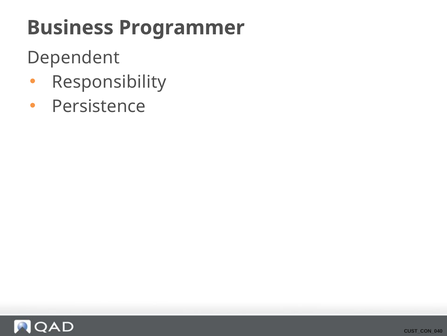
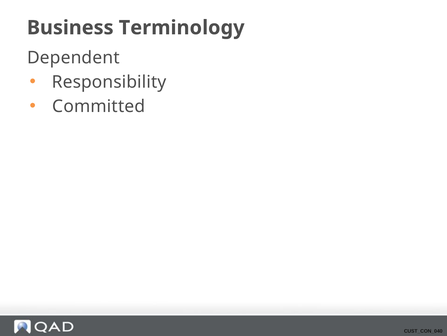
Programmer: Programmer -> Terminology (182, 28)
Persistence: Persistence -> Committed (99, 106)
